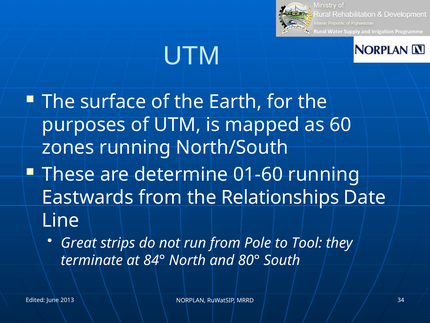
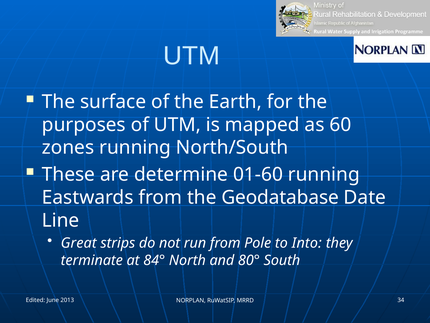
Relationships: Relationships -> Geodatabase (280, 197)
Tool: Tool -> Into (307, 243)
